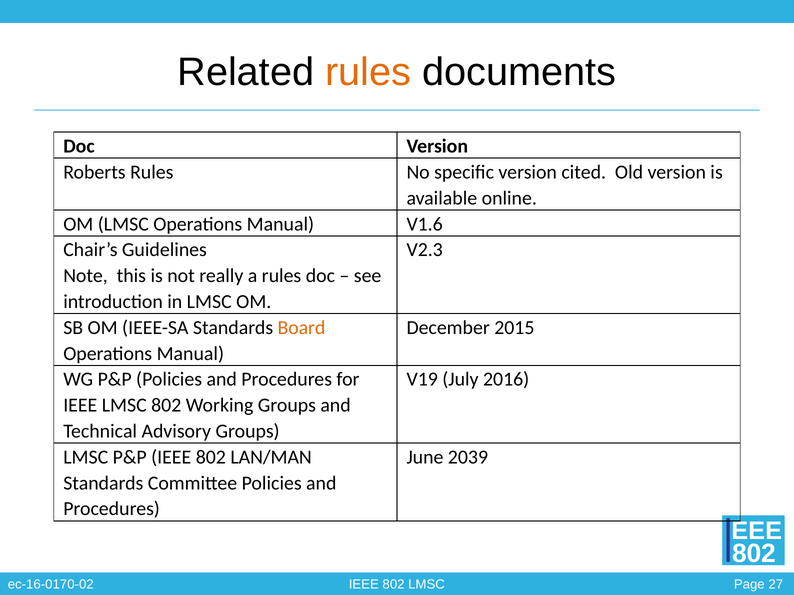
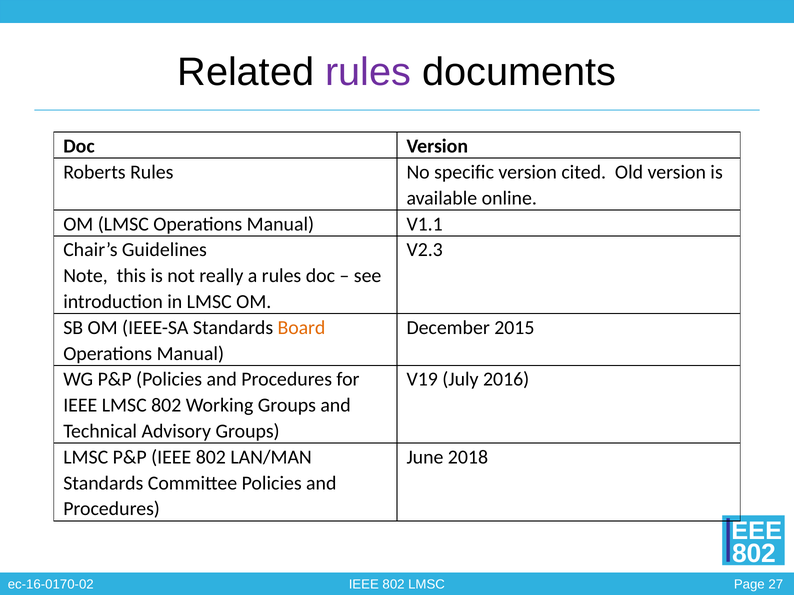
rules colour: orange -> purple (368, 72)
V1.6: V1.6 -> V1.1 (425, 224)
2039: 2039 -> 2018 (468, 458)
